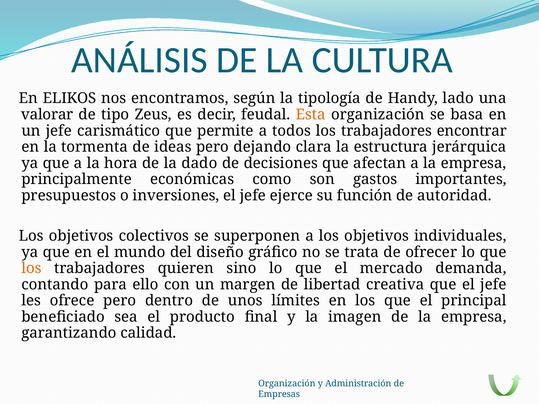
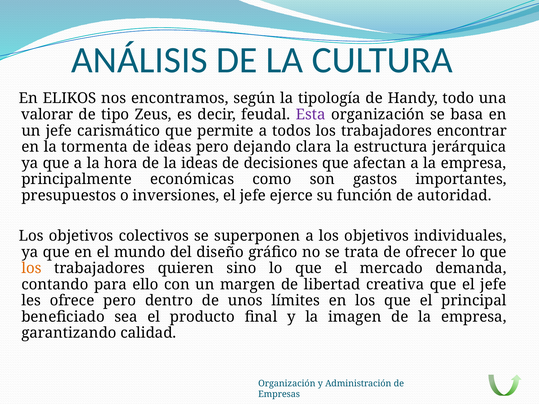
lado: lado -> todo (458, 98)
Esta colour: orange -> purple (311, 115)
la dado: dado -> ideas (199, 163)
